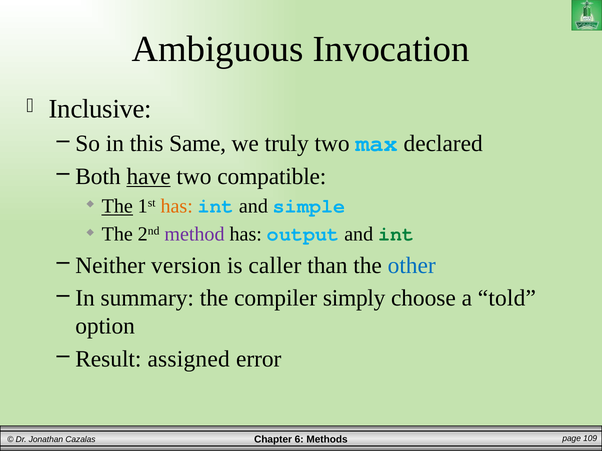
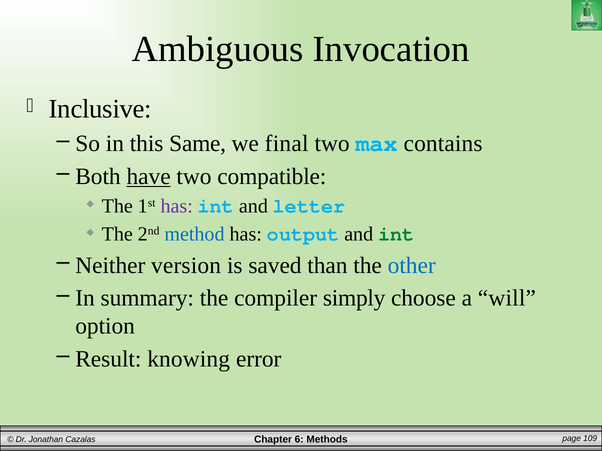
truly: truly -> final (287, 144)
declared: declared -> contains (443, 144)
The underline: present -> none (117, 207)
has colour: orange -> purple (177, 207)
simple: simple -> letter (309, 207)
method colour: purple -> blue (195, 235)
caller: caller -> saved (275, 266)
told: told -> will (507, 298)
assigned: assigned -> knowing (189, 359)
